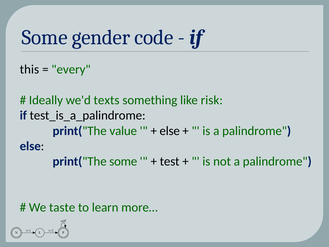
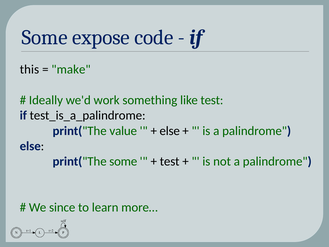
gender: gender -> expose (101, 37)
every: every -> make (71, 69)
texts: texts -> work (107, 100)
like risk: risk -> test (212, 100)
taste: taste -> since (62, 207)
